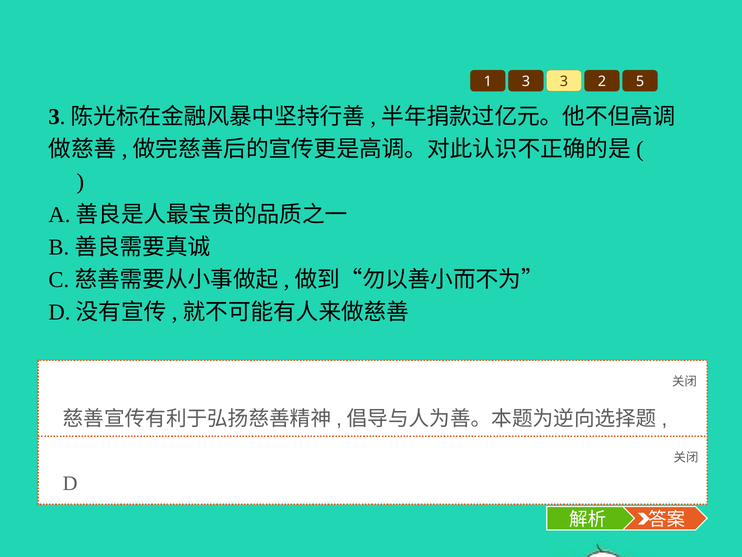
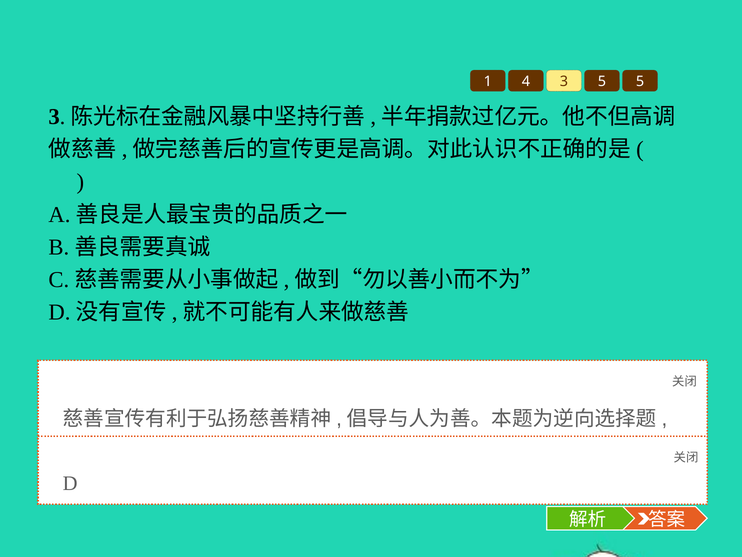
1 3: 3 -> 4 (526, 82)
3 2: 2 -> 5 (602, 82)
